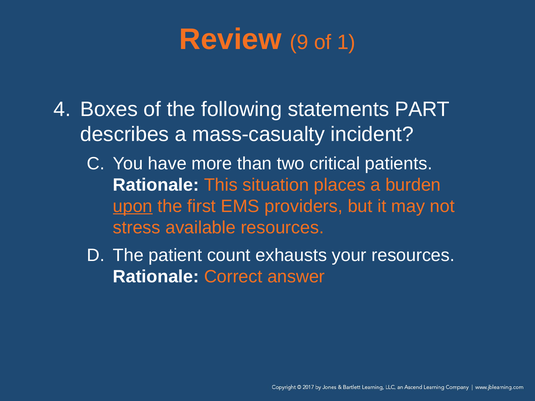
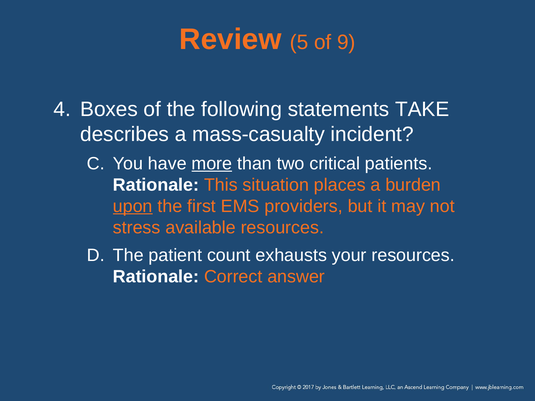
9: 9 -> 5 (299, 42)
1: 1 -> 9 (346, 42)
PART: PART -> TAKE (422, 109)
more underline: none -> present (212, 164)
